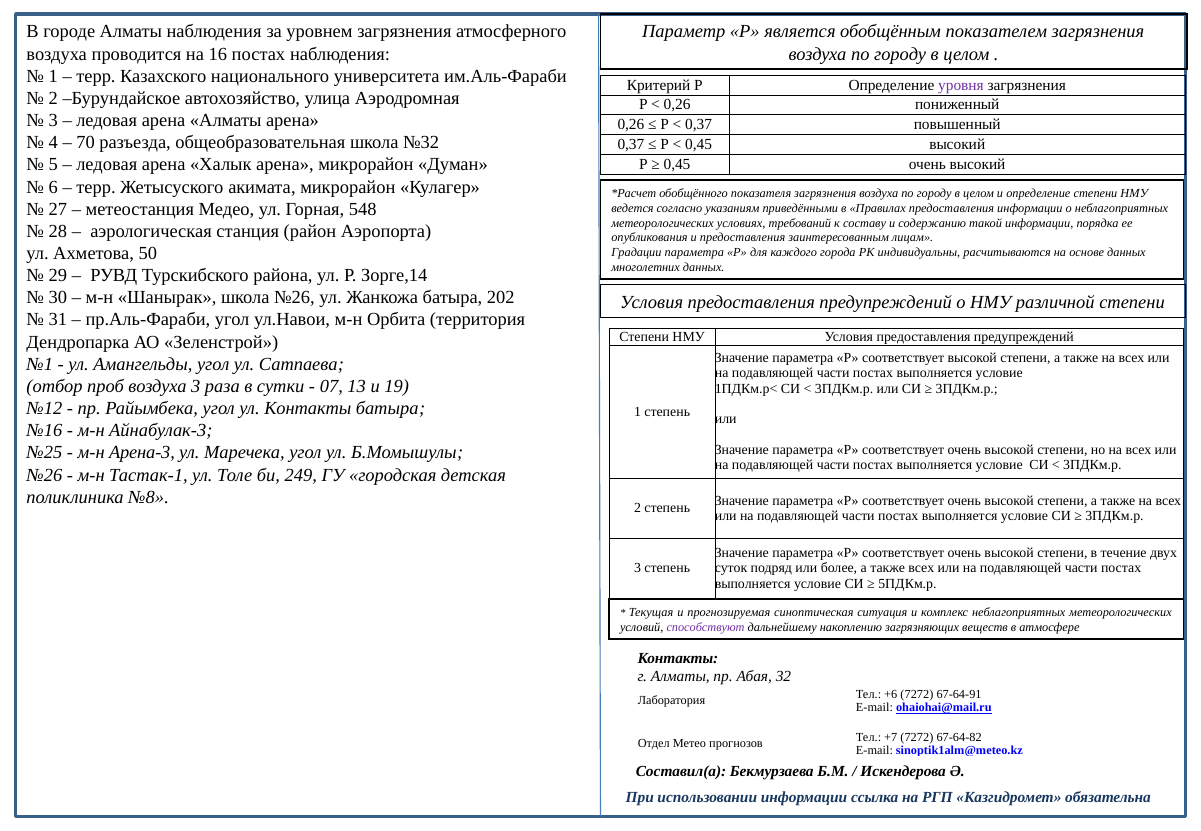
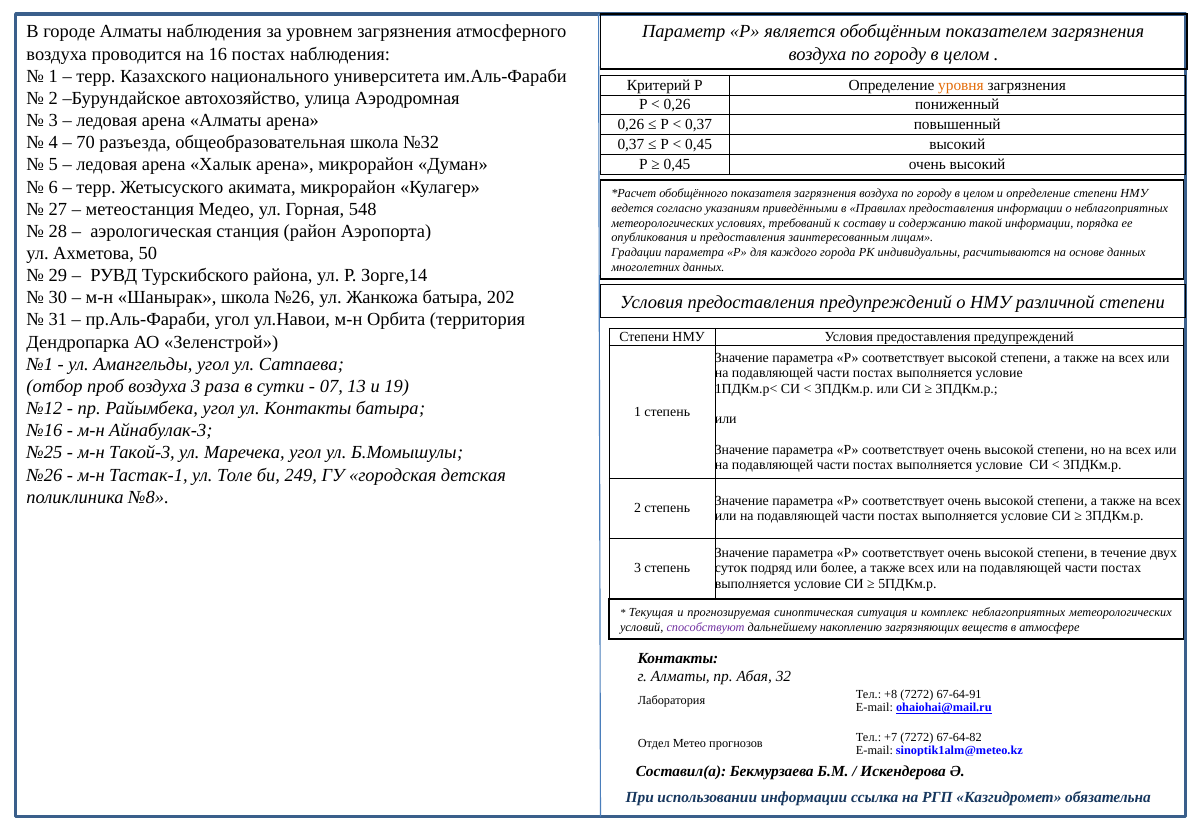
уровня colour: purple -> orange (961, 85)
Арена-3: Арена-3 -> Такой-3 (142, 453)
+6: +6 -> +8 (891, 694)
